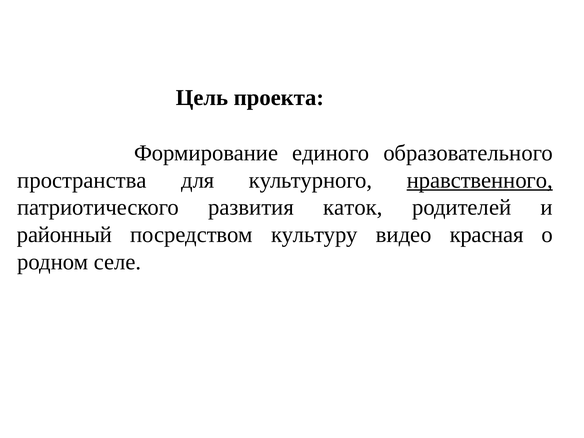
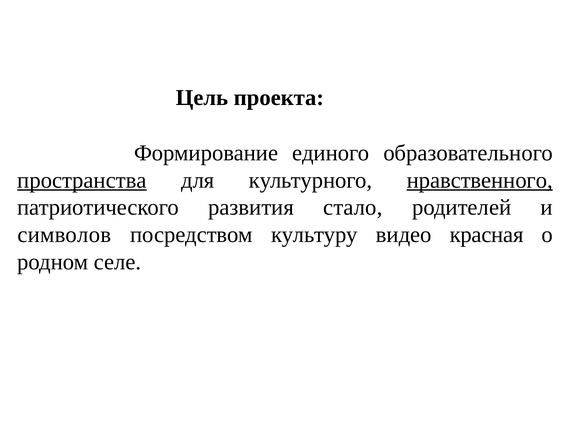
пространства underline: none -> present (82, 180)
каток: каток -> стало (353, 207)
районный: районный -> символов (64, 235)
